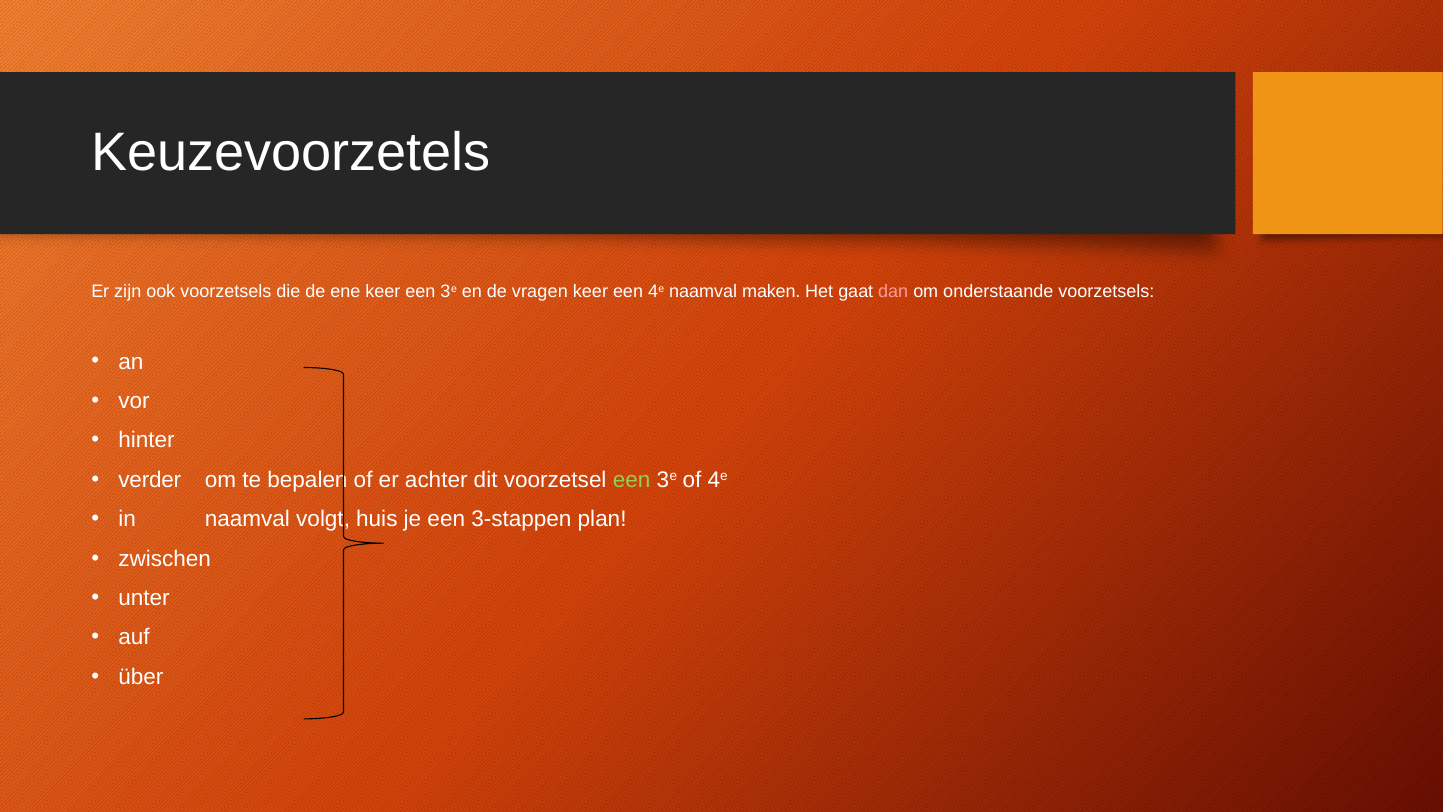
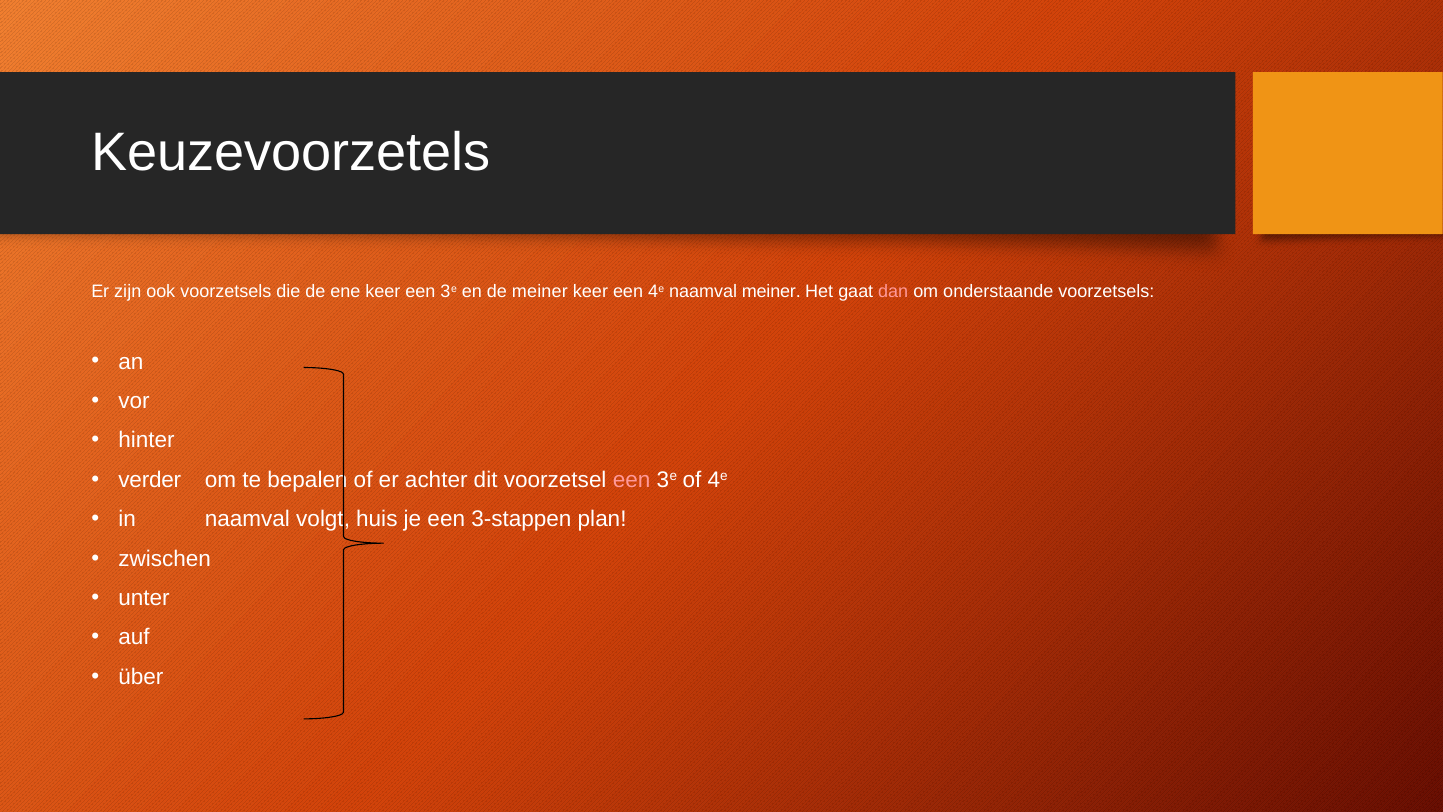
de vragen: vragen -> meiner (540, 292)
naamval maken: maken -> meiner (771, 292)
een colour: light green -> pink (632, 480)
